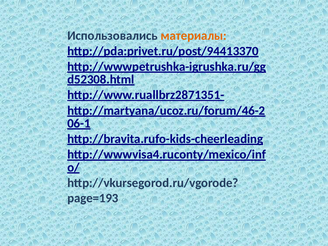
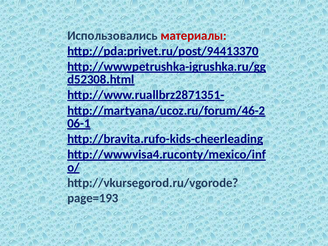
материалы colour: orange -> red (194, 36)
